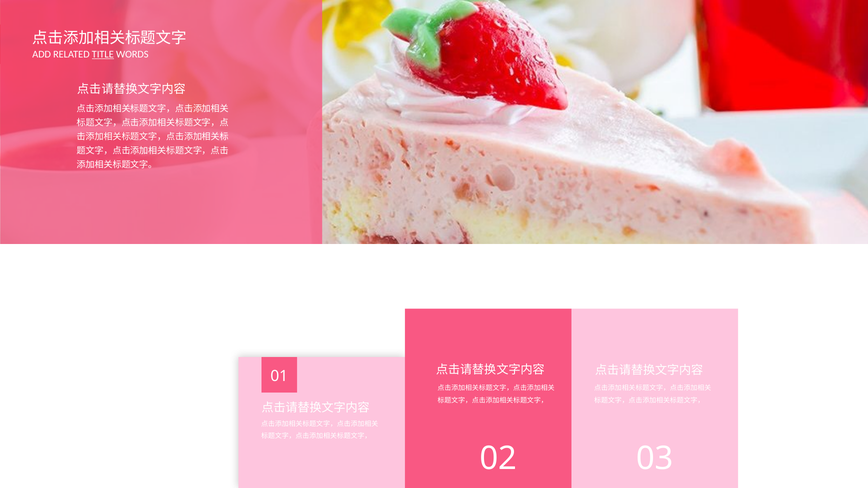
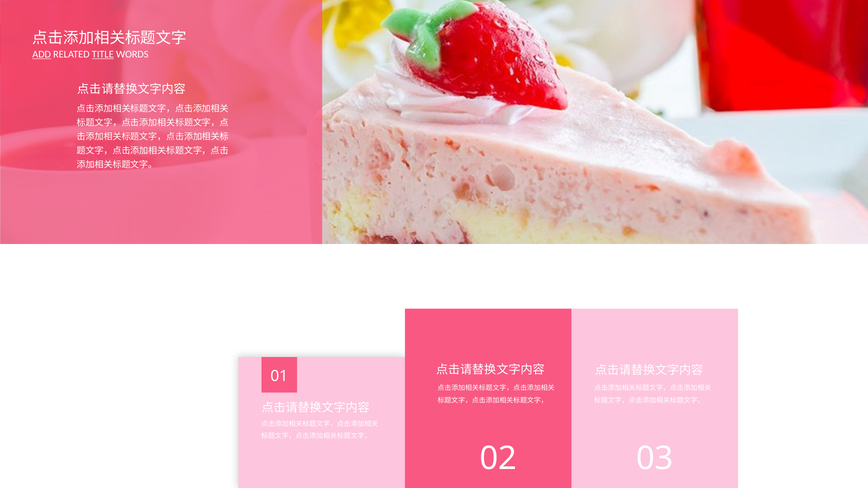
ADD underline: none -> present (42, 54)
